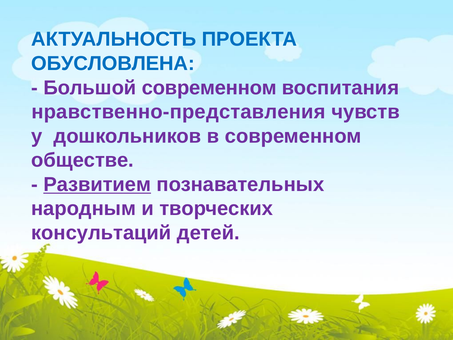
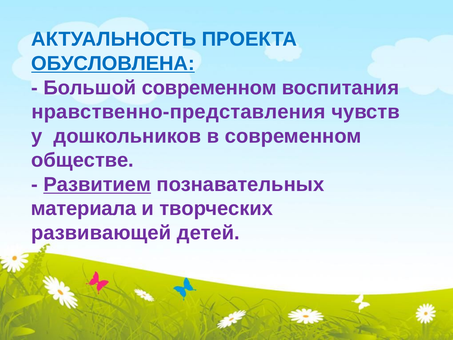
ОБУСЛОВЛЕНА underline: none -> present (113, 63)
народным: народным -> материала (84, 208)
консультаций: консультаций -> развивающей (101, 233)
